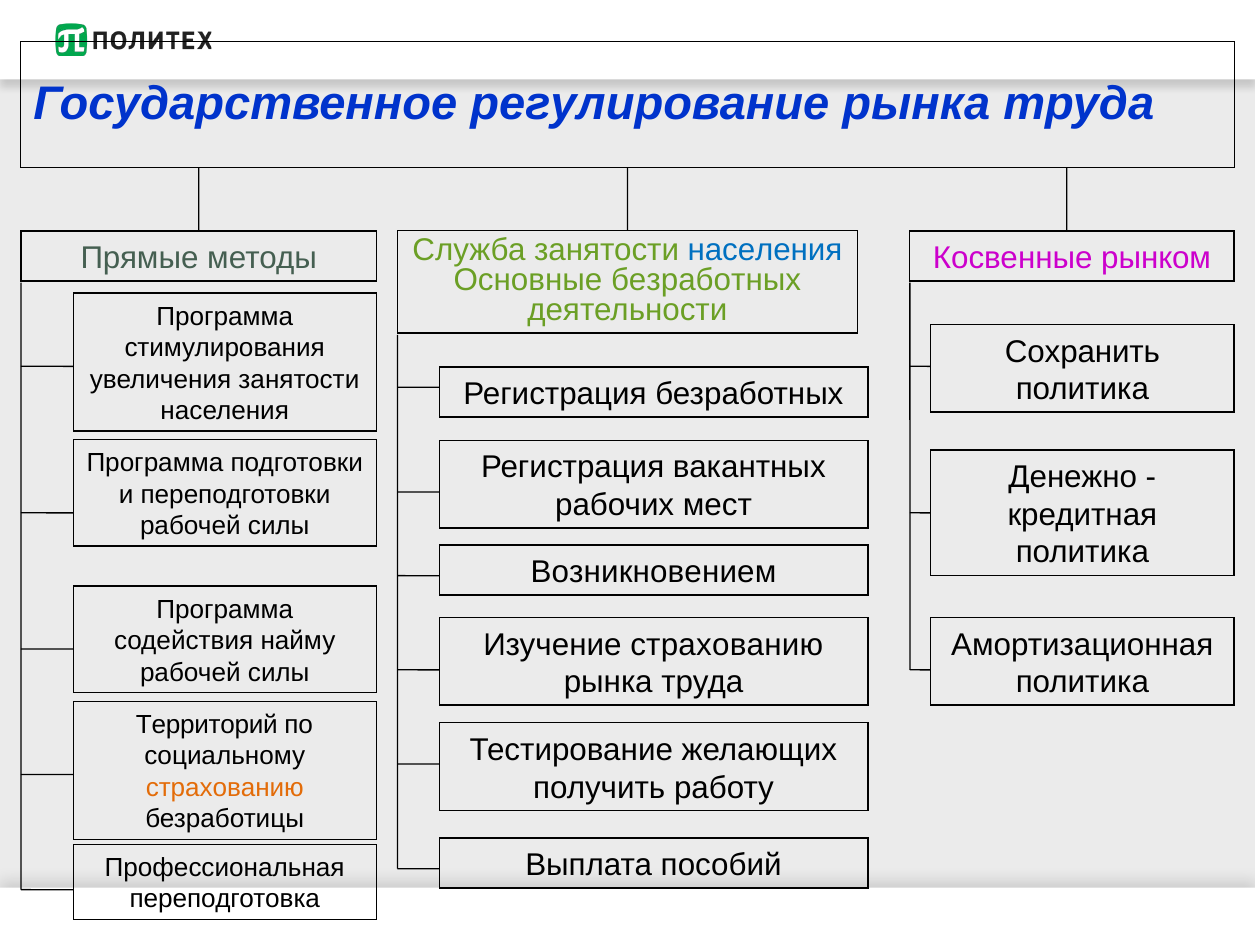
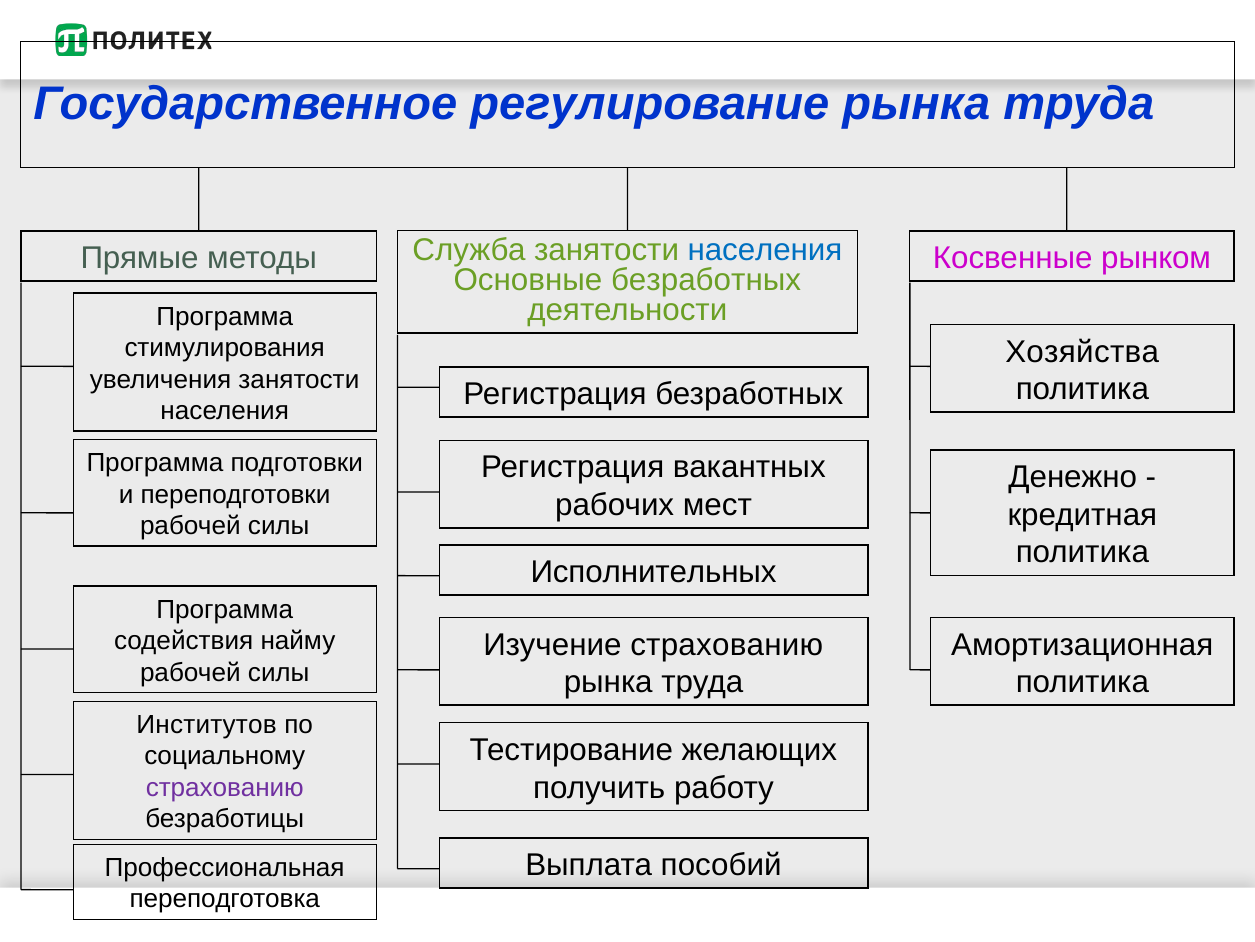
Сохранить: Сохранить -> Хозяйства (1082, 351)
Возникновением: Возникновением -> Исполнительных (654, 572)
Территорий: Территорий -> Институтов (207, 724)
страхованию colour: orange -> purple (225, 787)
